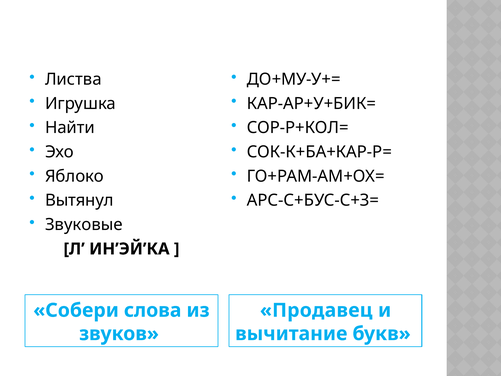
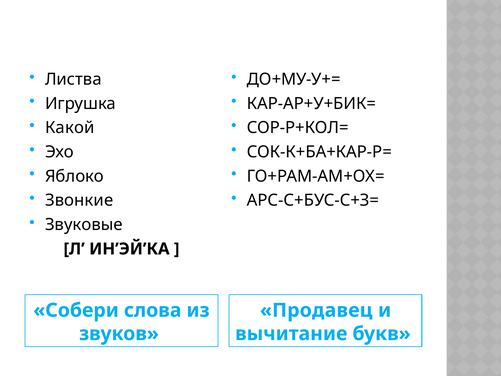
Найти: Найти -> Какой (70, 128)
Вытянул: Вытянул -> Звонкие (79, 200)
